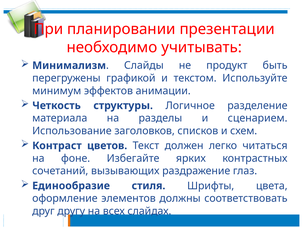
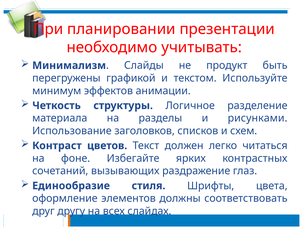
сценарием: сценарием -> рисунками (258, 118)
